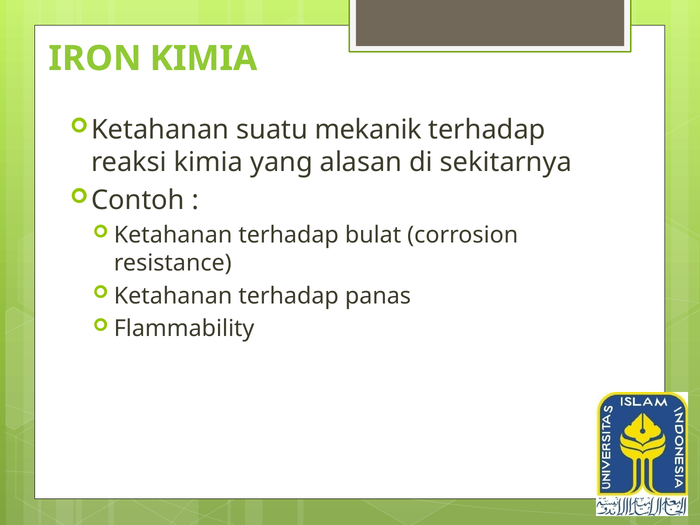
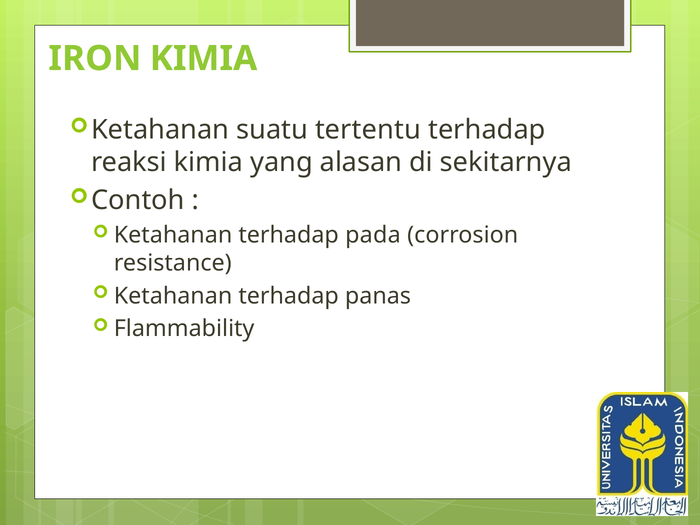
mekanik: mekanik -> tertentu (368, 130)
bulat: bulat -> pada (373, 235)
